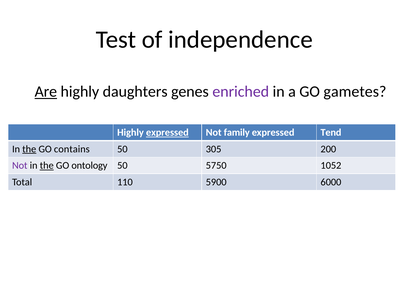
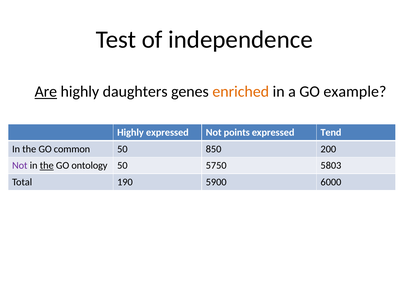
enriched colour: purple -> orange (241, 92)
gametes: gametes -> example (355, 92)
expressed underline: present -> none (167, 133)
family: family -> points (237, 133)
the underline: present -> none (29, 149)
contains: contains -> common (72, 149)
305: 305 -> 850 (214, 149)
1052: 1052 -> 5803 (331, 166)
110: 110 -> 190 (125, 183)
